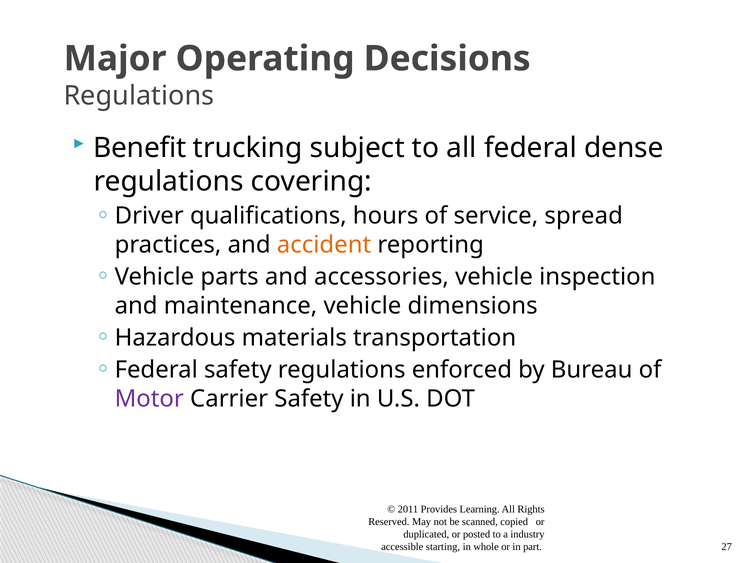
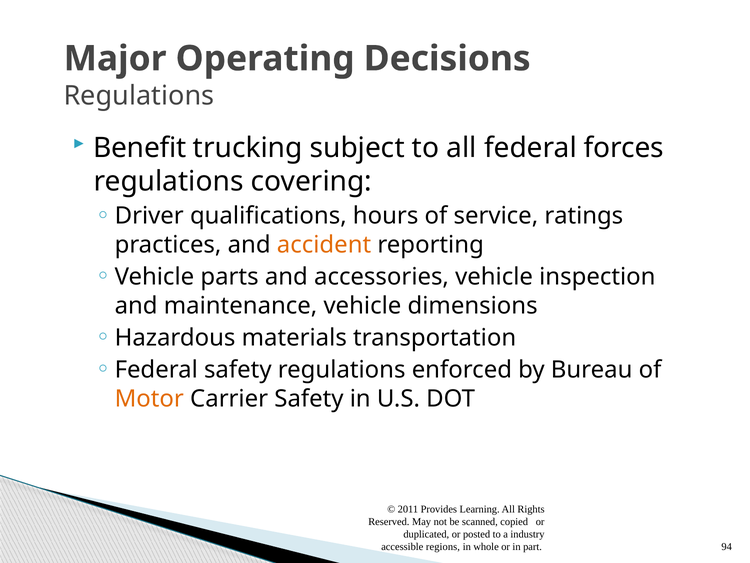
dense: dense -> forces (624, 148)
spread: spread -> ratings (584, 216)
Motor colour: purple -> orange (149, 398)
starting: starting -> regions (443, 546)
27: 27 -> 94 (727, 546)
